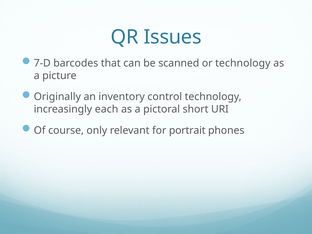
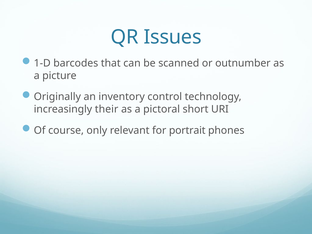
7-D: 7-D -> 1-D (42, 63)
or technology: technology -> outnumber (243, 63)
each: each -> their (107, 109)
